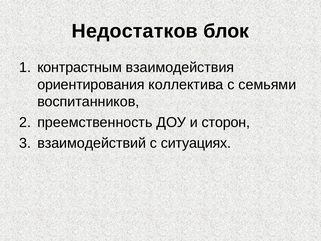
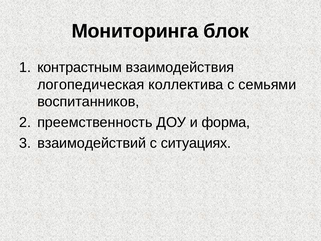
Недостатков: Недостатков -> Мониторинга (135, 31)
ориентирования: ориентирования -> логопедическая (91, 85)
сторон: сторон -> форма (226, 122)
